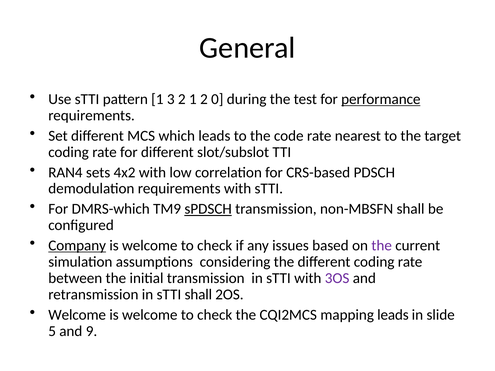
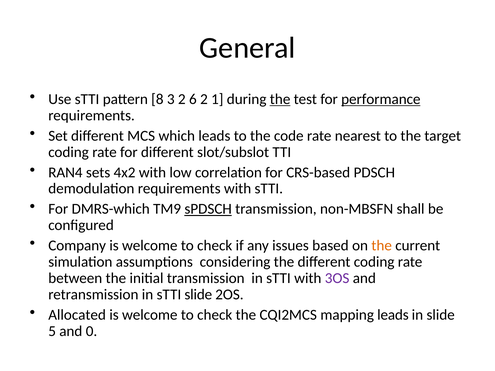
pattern 1: 1 -> 8 (157, 99)
2 1: 1 -> 6 (193, 99)
0: 0 -> 1 (217, 99)
the underline: none -> present (280, 99)
Company underline: present -> none (77, 246)
the colour: purple -> orange (382, 246)
sTTI shall: shall -> slide (198, 295)
Welcome: Welcome -> Allocated (77, 315)
9: 9 -> 0 (91, 331)
